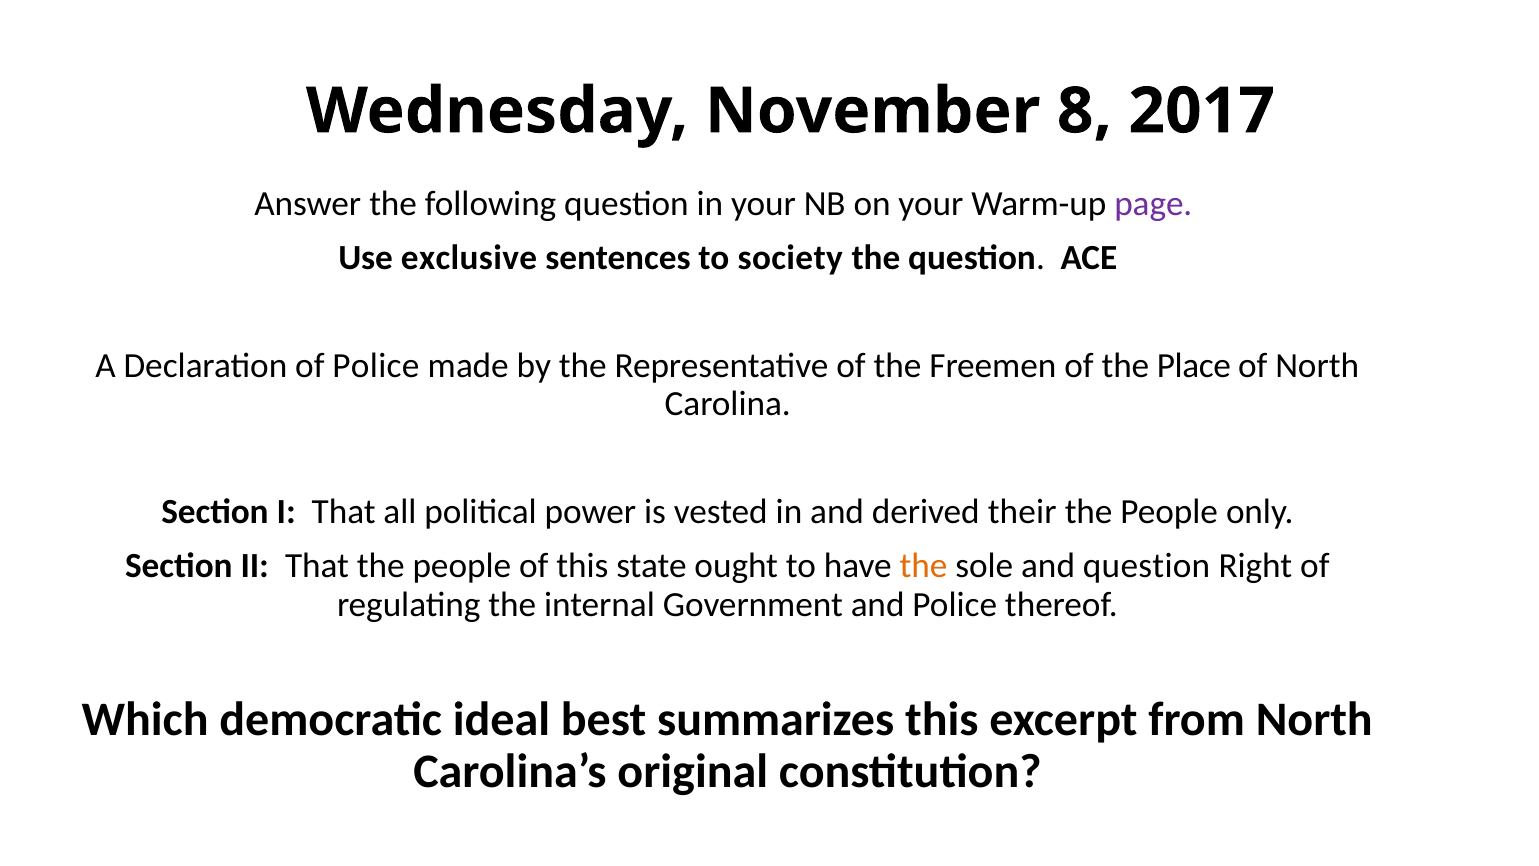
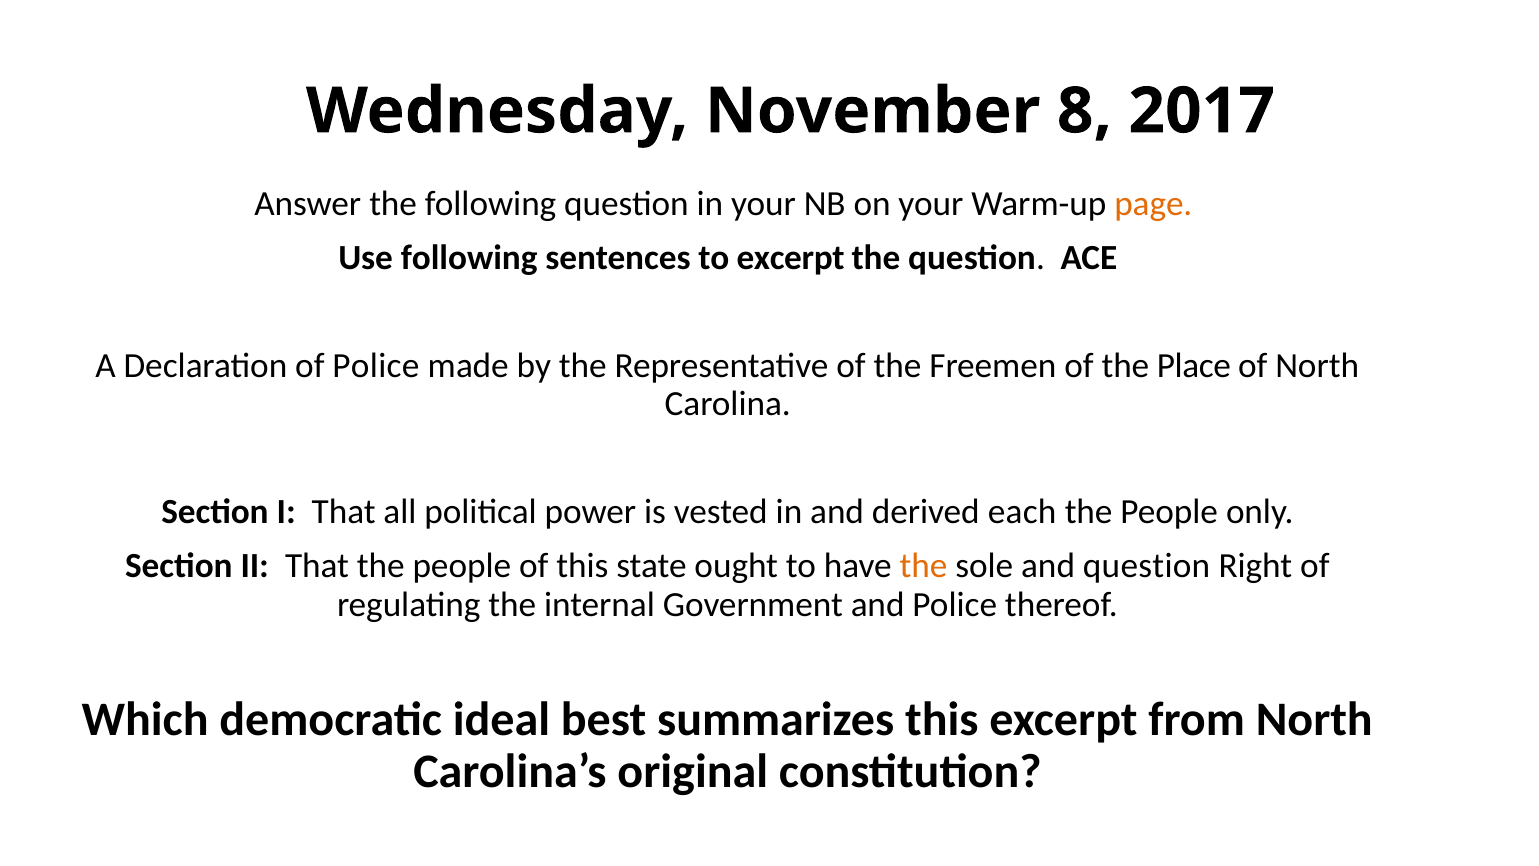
page colour: purple -> orange (1153, 203)
Use exclusive: exclusive -> following (469, 258)
to society: society -> excerpt (791, 258)
their: their -> each (1022, 512)
